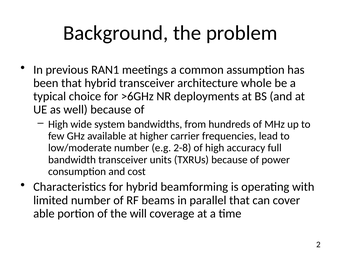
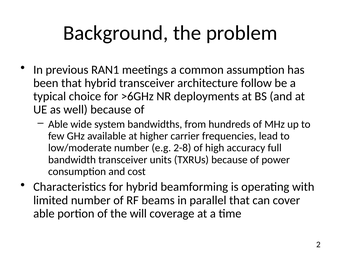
whole: whole -> follow (256, 83)
High: High -> Able (58, 124)
